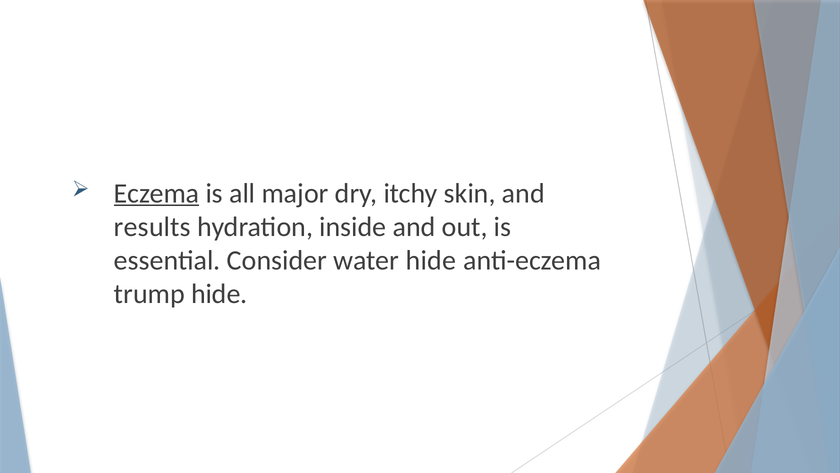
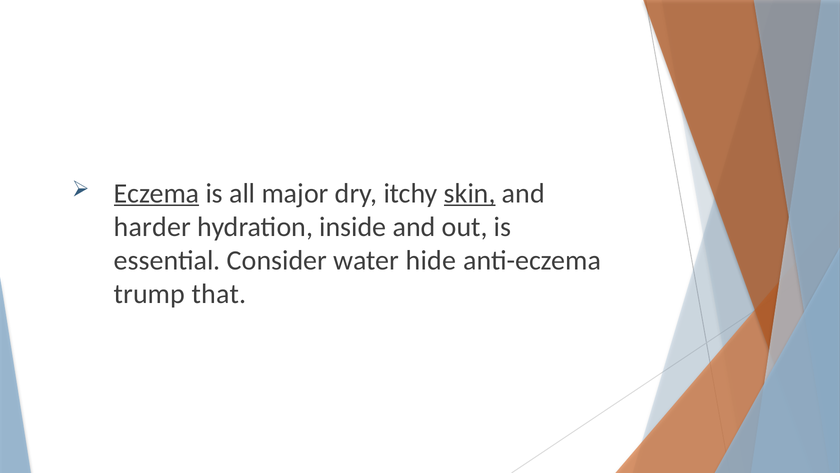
skin underline: none -> present (470, 193)
results: results -> harder (152, 227)
trump hide: hide -> that (219, 294)
